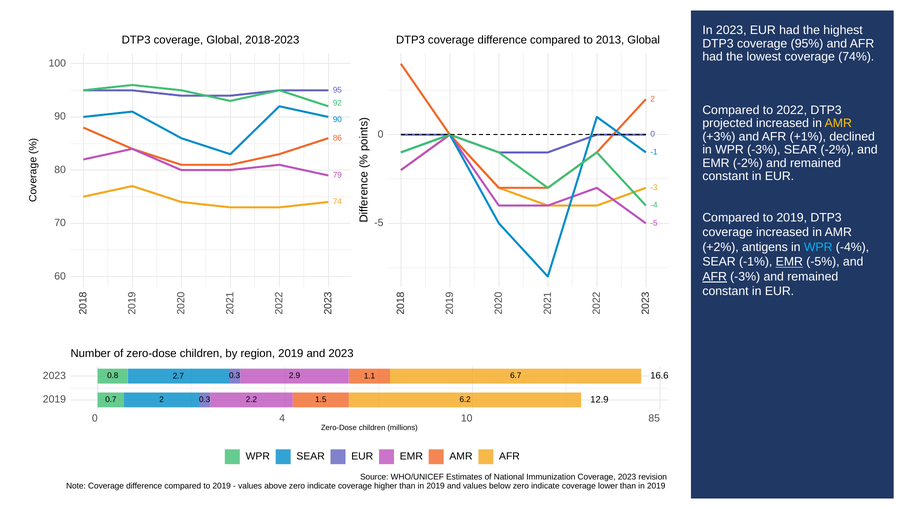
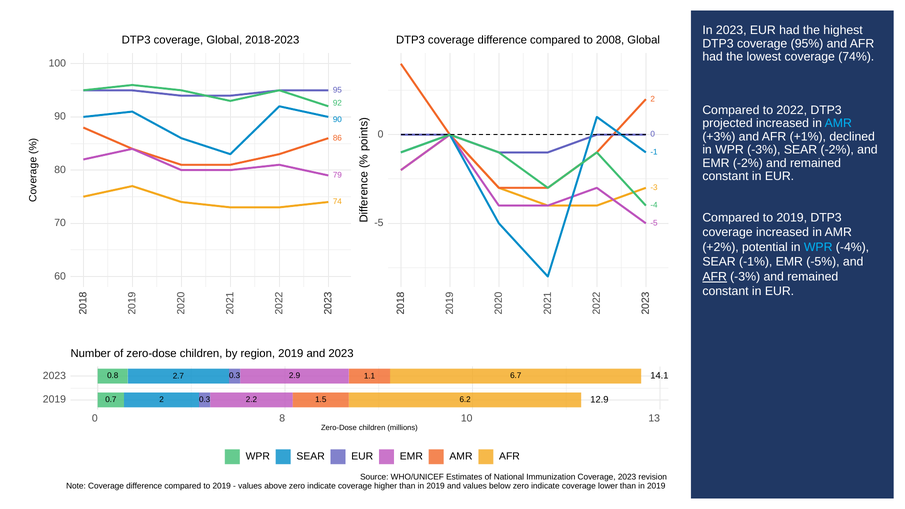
2013: 2013 -> 2008 (610, 40)
AMR colour: yellow -> light blue (838, 123)
antigens: antigens -> potential (765, 247)
EMR underline: present -> none (789, 262)
16.6: 16.6 -> 14.1 (659, 376)
0 4: 4 -> 8 (282, 418)
85: 85 -> 13 (654, 418)
